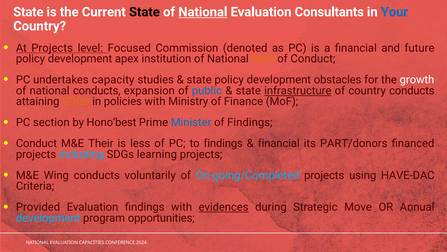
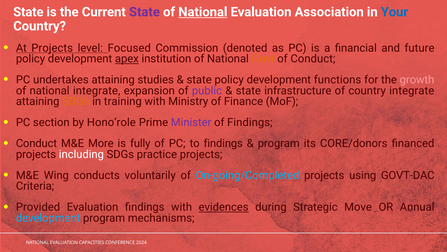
State colour: black -> purple (144, 12)
Consultants: Consultants -> Association (329, 12)
apex underline: none -> present (127, 59)
undertakes capacity: capacity -> attaining (113, 80)
obstacles: obstacles -> functions (338, 80)
growth colour: white -> pink (417, 80)
national conducts: conducts -> integrate (97, 91)
public colour: blue -> purple (207, 91)
infrastructure underline: present -> none (298, 91)
country conducts: conducts -> integrate (412, 91)
policies: policies -> training (123, 101)
Hono’best: Hono’best -> Hono’role (111, 122)
Minister colour: blue -> purple (191, 122)
Their: Their -> More (101, 143)
less: less -> fully (140, 143)
financial: financial -> program (279, 143)
PART/donors: PART/donors -> CORE/donors (354, 143)
including colour: light blue -> white (81, 154)
learning: learning -> practice (157, 154)
HAVE-DAC: HAVE-DAC -> GOVT-DAC (408, 175)
opportunities: opportunities -> mechanisms (161, 218)
